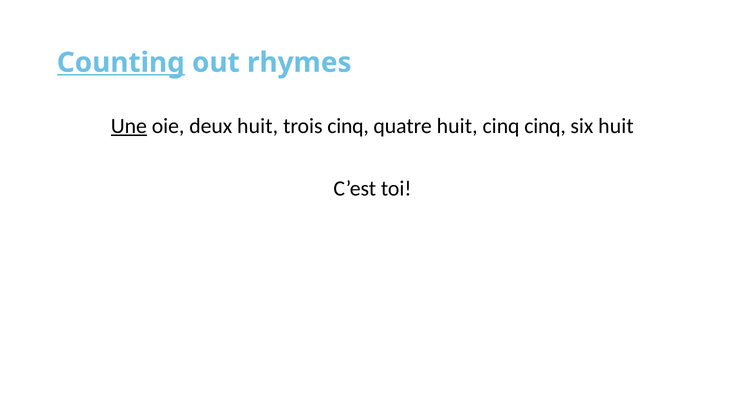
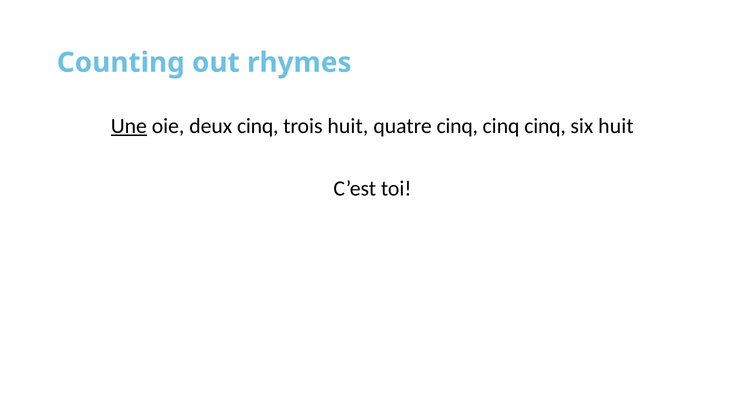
Counting underline: present -> none (121, 63)
deux huit: huit -> cinq (258, 126)
trois cinq: cinq -> huit (348, 126)
quatre huit: huit -> cinq (457, 126)
